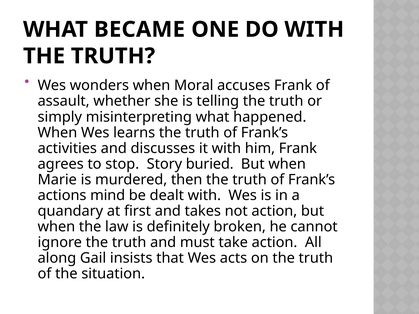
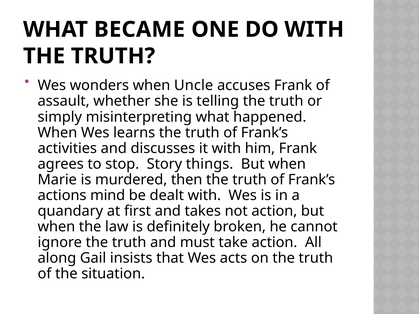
Moral: Moral -> Uncle (194, 86)
buried: buried -> things (210, 164)
